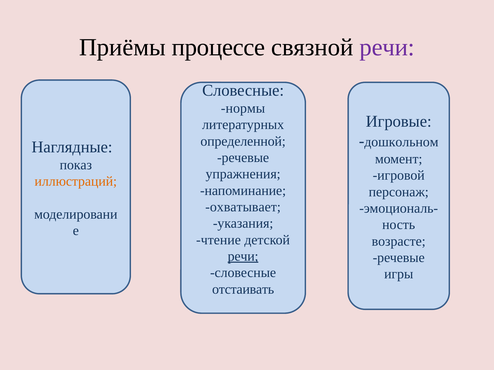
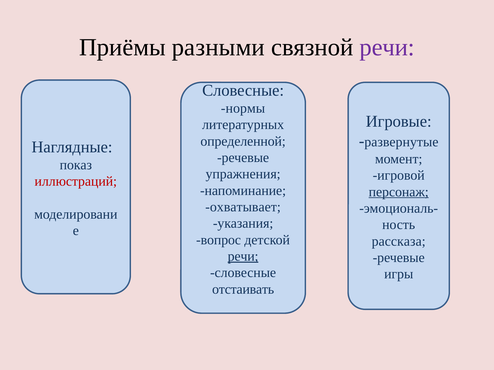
процессе: процессе -> разными (218, 47)
дошкольном: дошкольном -> развернутые (401, 142)
иллюстраций colour: orange -> red (76, 182)
персонаж underline: none -> present (399, 192)
чтение: чтение -> вопрос (219, 240)
возрасте: возрасте -> рассказа (399, 242)
